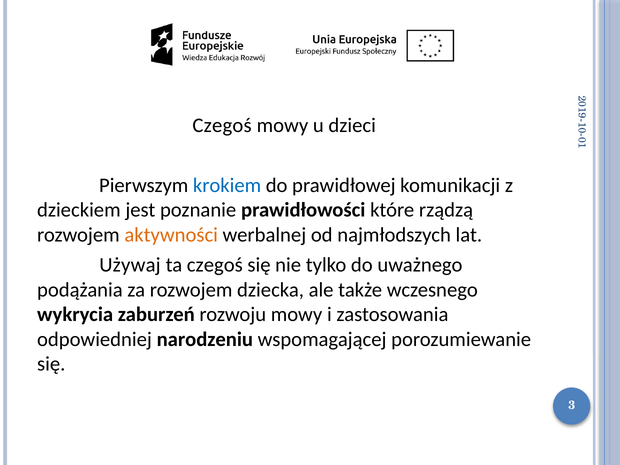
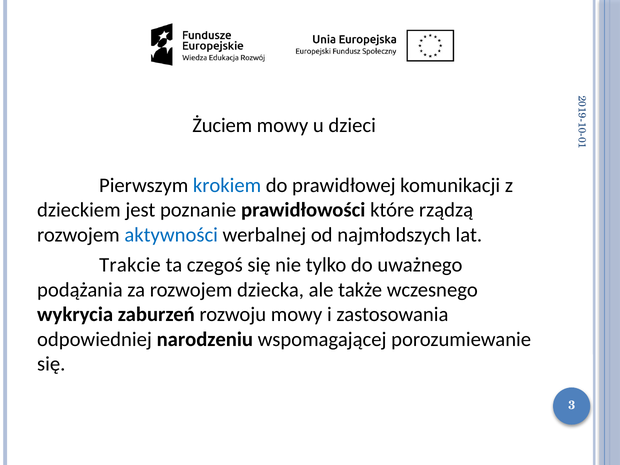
Czegoś: Czegoś -> Żuciem (222, 125)
aktywności colour: orange -> blue (171, 235)
Używaj: Używaj -> Trakcie (130, 265)
